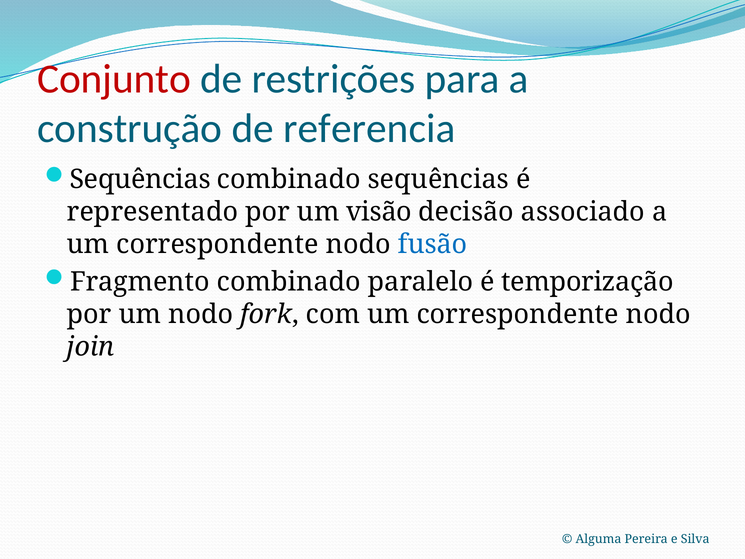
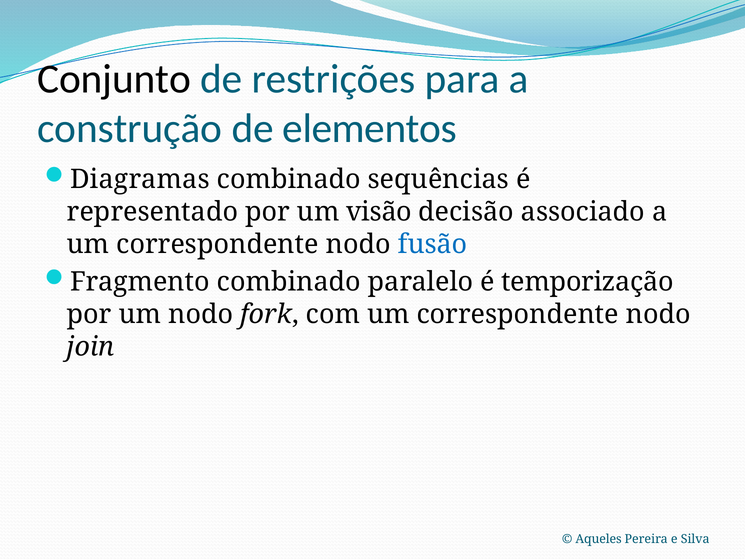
Conjunto colour: red -> black (114, 79)
referencia: referencia -> elementos (370, 129)
Sequências: Sequências -> Diagramas (140, 179)
Alguma: Alguma -> Aqueles (599, 539)
